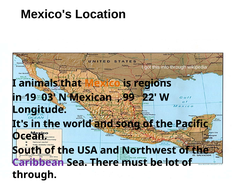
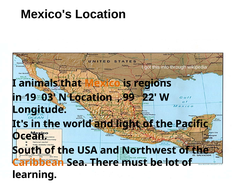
N Mexican: Mexican -> Location (91, 97)
song: song -> light (128, 124)
Caribbean colour: purple -> orange (38, 162)
through: through -> learning (35, 175)
